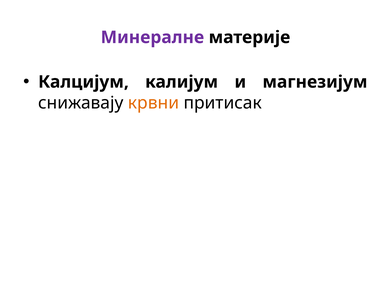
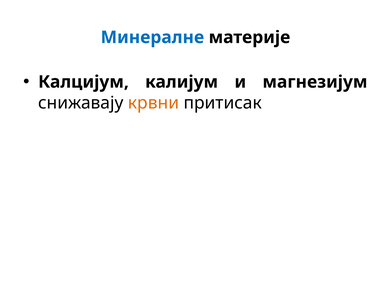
Минералне colour: purple -> blue (152, 37)
